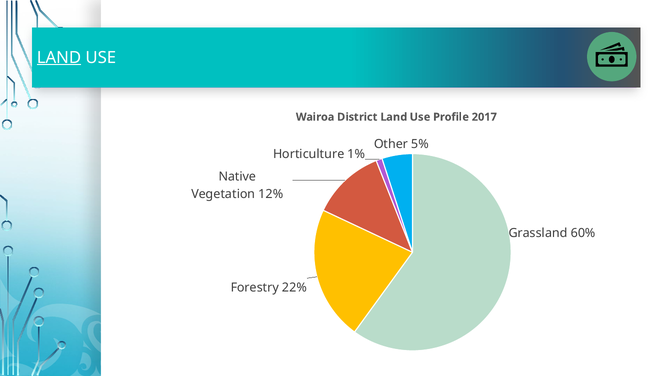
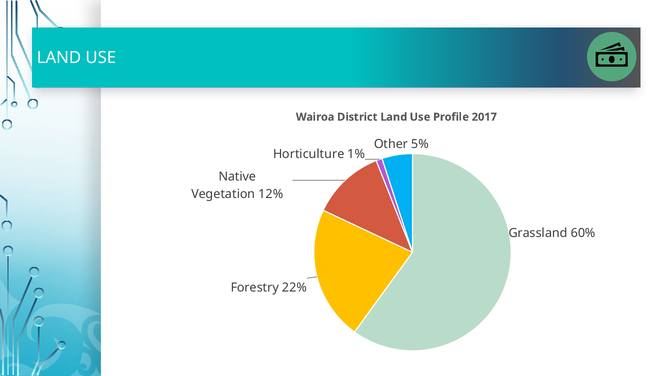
LAND underline: present -> none (59, 58)
